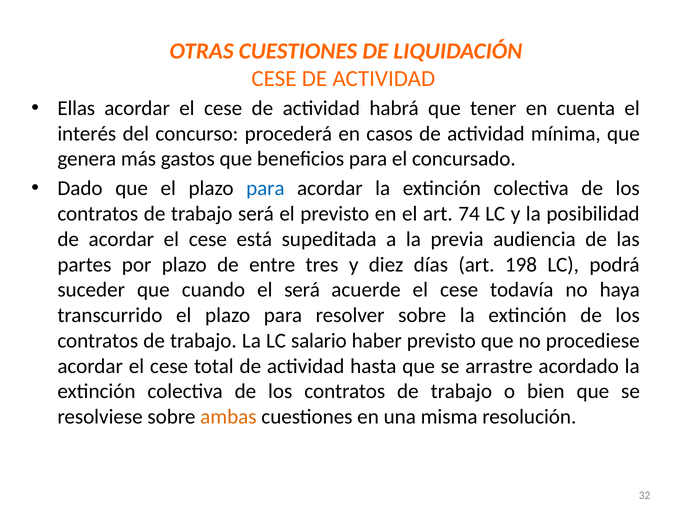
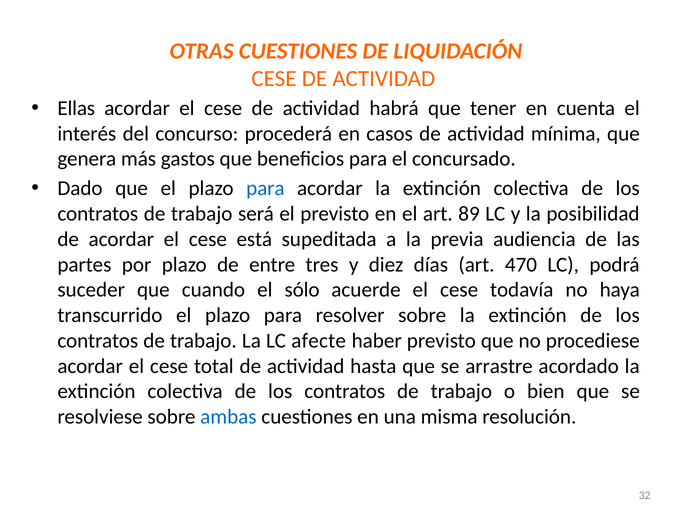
74: 74 -> 89 (469, 214)
198: 198 -> 470 (521, 265)
el será: será -> sólo (302, 290)
salario: salario -> afecte (319, 341)
ambas colour: orange -> blue (228, 417)
